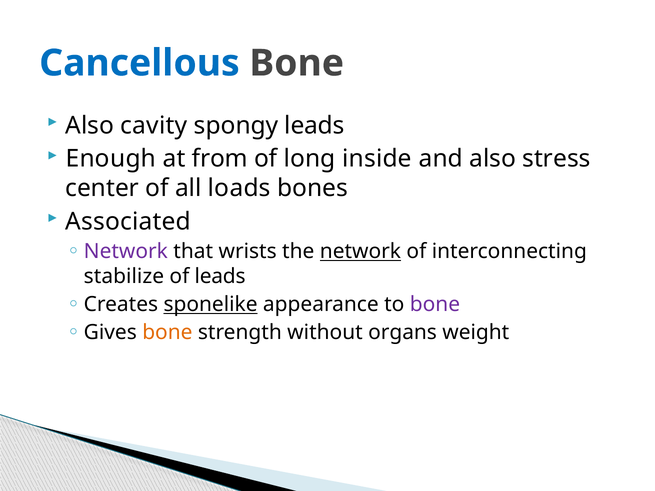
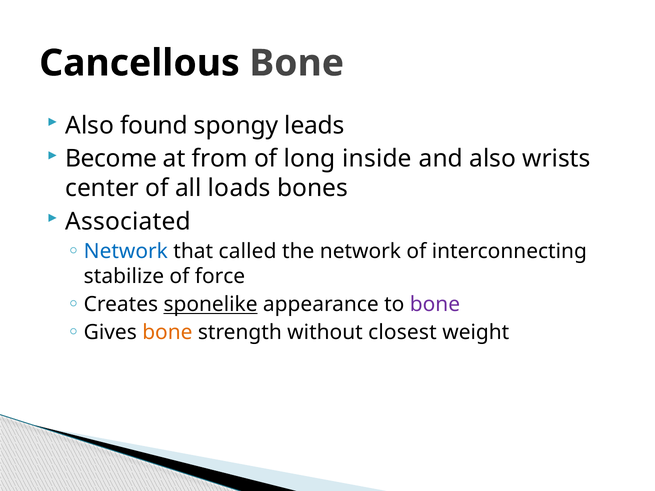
Cancellous colour: blue -> black (139, 63)
cavity: cavity -> found (154, 126)
Enough: Enough -> Become (111, 159)
stress: stress -> wrists (556, 159)
Network colour: purple -> blue (126, 252)
wrists: wrists -> called (248, 252)
network underline: present -> none (360, 252)
of leads: leads -> force (220, 277)
organs: organs -> closest (402, 333)
